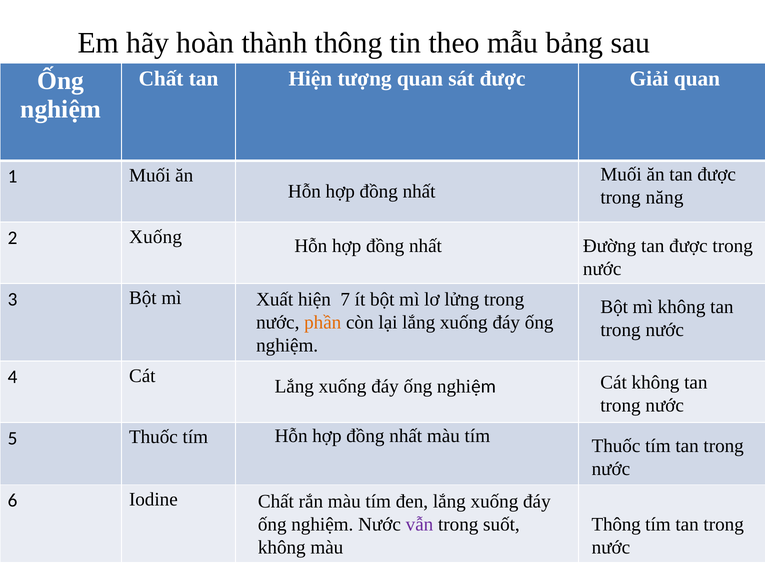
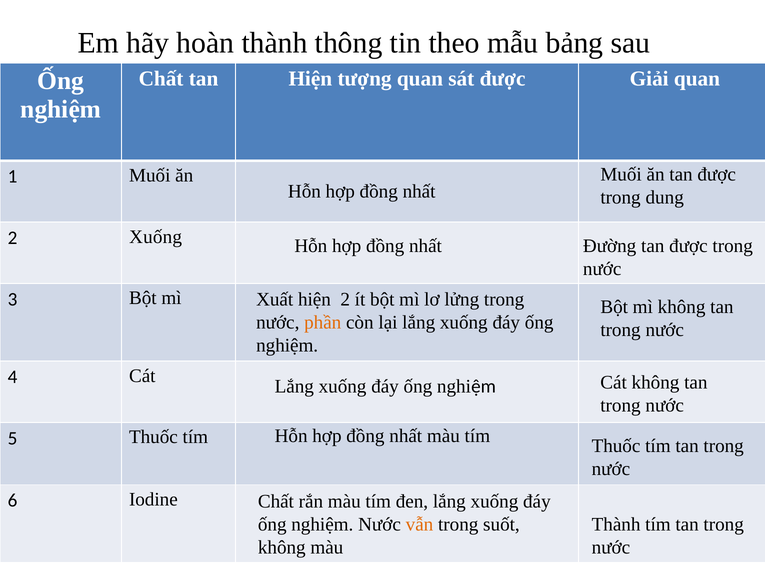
năng: năng -> dung (665, 198)
hiện 7: 7 -> 2 (345, 299)
vẫn colour: purple -> orange (419, 524)
Thông: Thông -> Thành (616, 524)
